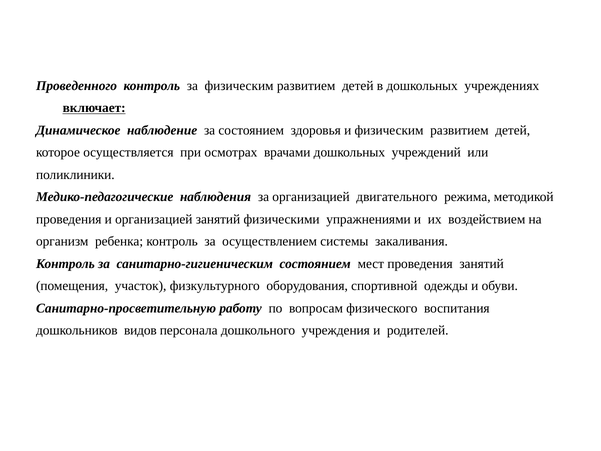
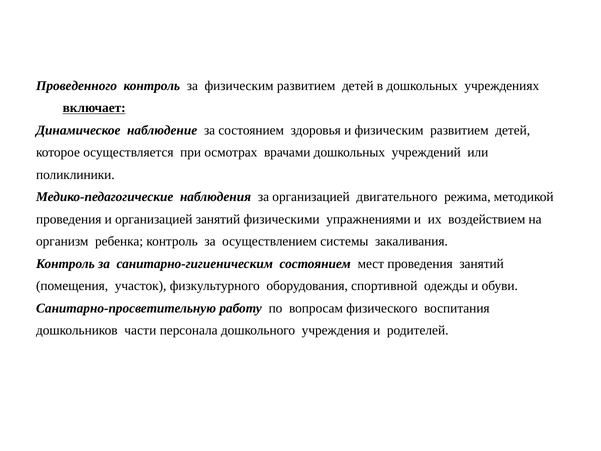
видов: видов -> части (140, 330)
